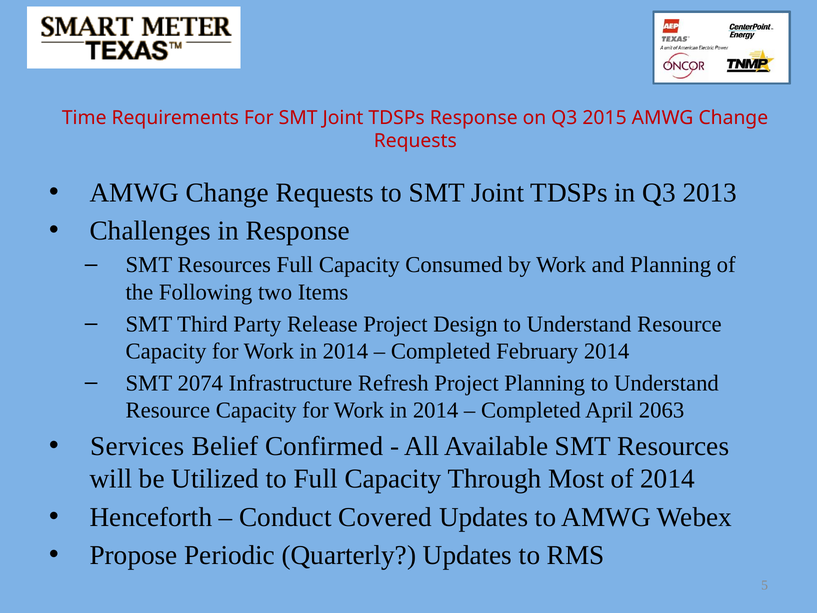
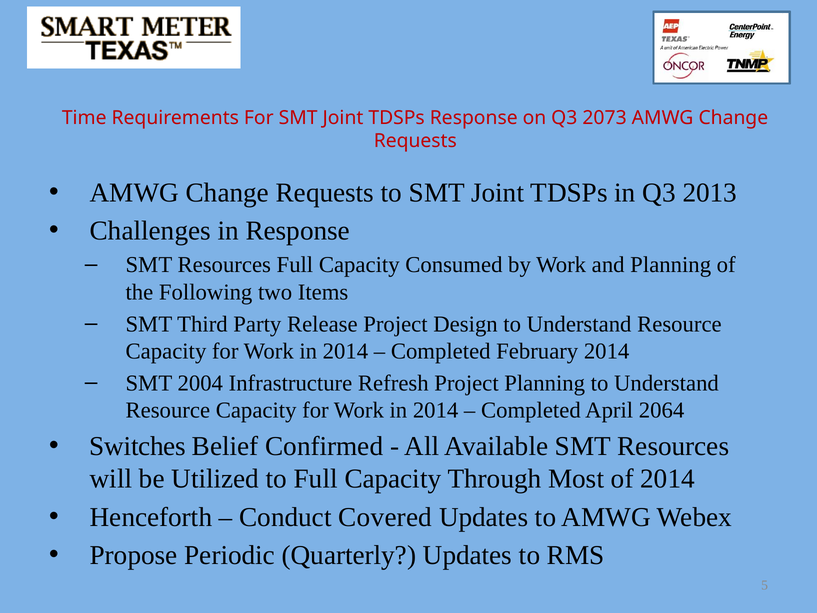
2015: 2015 -> 2073 (605, 118)
2074: 2074 -> 2004 (200, 383)
2063: 2063 -> 2064 (662, 410)
Services: Services -> Switches (138, 446)
